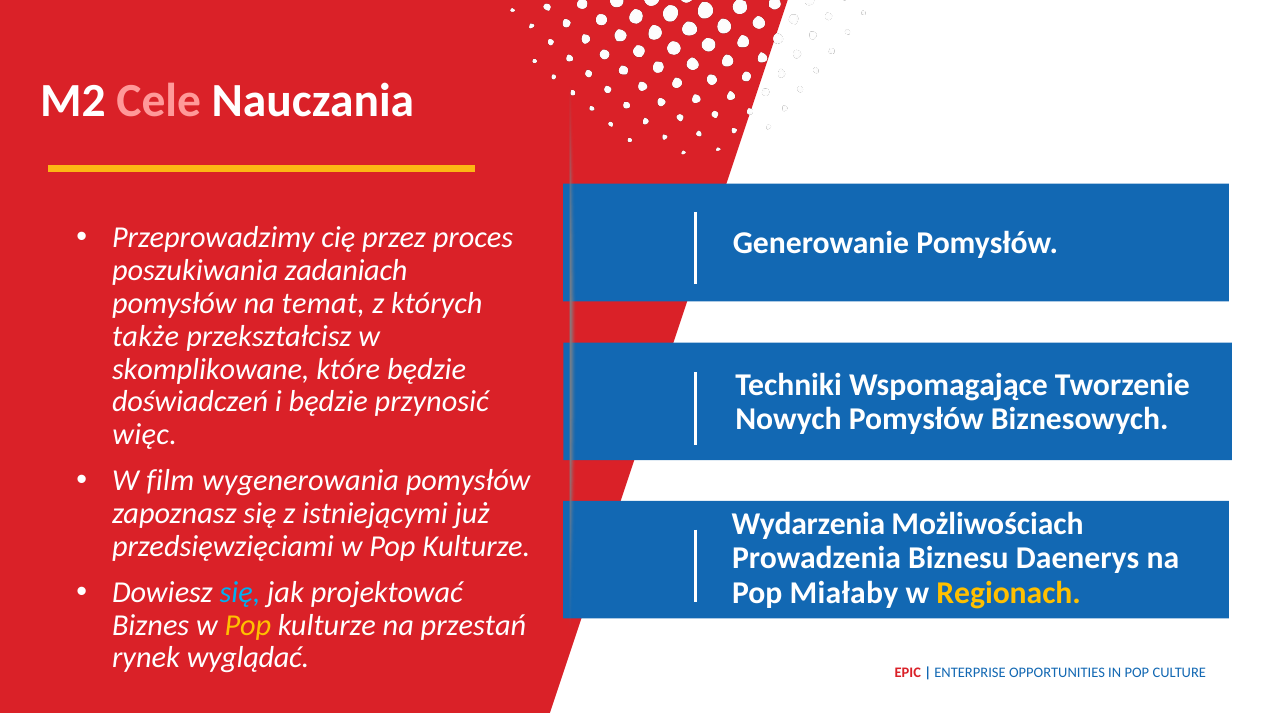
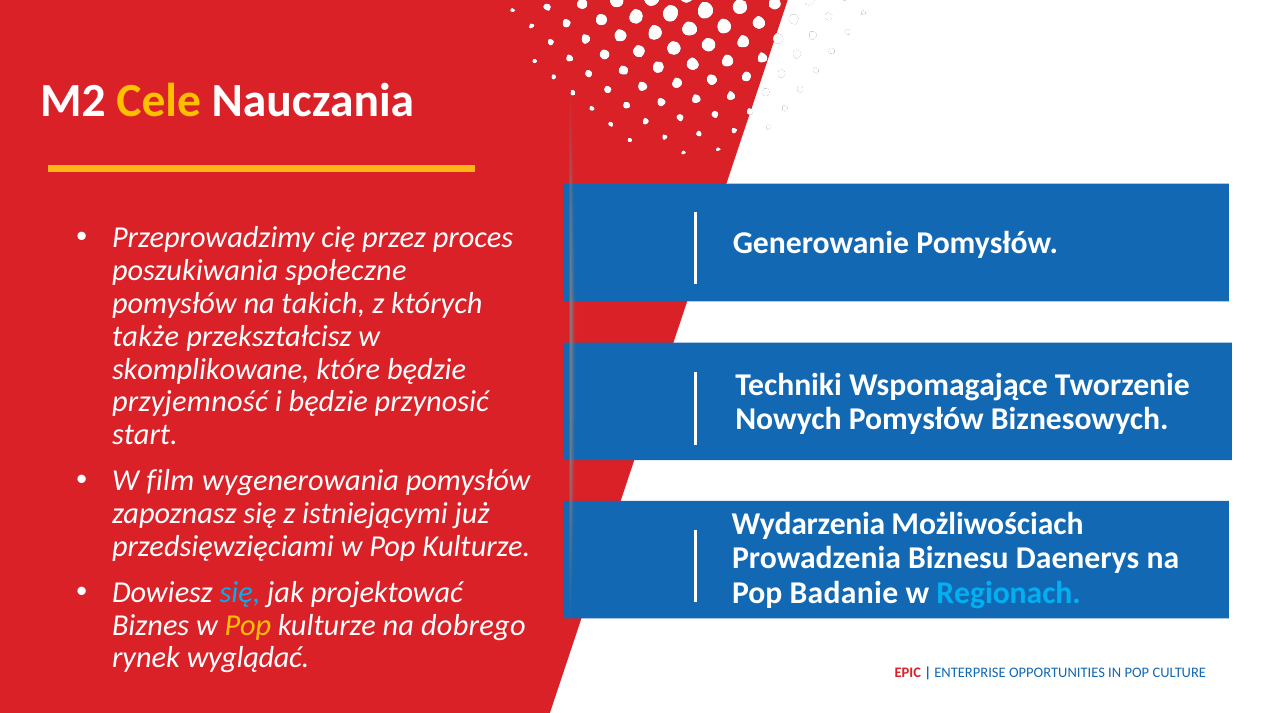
Cele colour: pink -> yellow (159, 101)
zadaniach: zadaniach -> społeczne (346, 271)
temat: temat -> takich (323, 303)
doświadczeń: doświadczeń -> przyjemność (190, 402)
więc: więc -> start (145, 435)
Miałaby: Miałaby -> Badanie (844, 592)
Regionach colour: yellow -> light blue (1009, 592)
przestań: przestań -> dobrego (473, 625)
